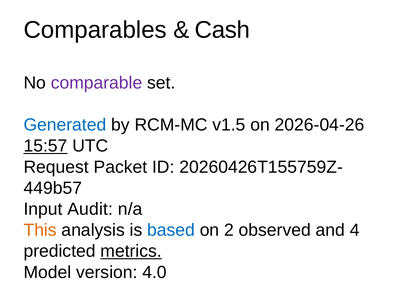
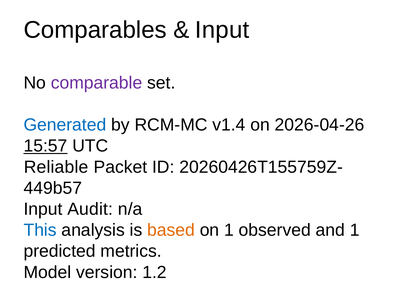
Cash: Cash -> Input (222, 30)
v1.5: v1.5 -> v1.4 (229, 125)
Request: Request -> Reliable (56, 167)
This colour: orange -> blue (40, 230)
based colour: blue -> orange (171, 230)
on 2: 2 -> 1 (229, 230)
and 4: 4 -> 1 (355, 230)
metrics underline: present -> none (131, 251)
4.0: 4.0 -> 1.2 (155, 272)
